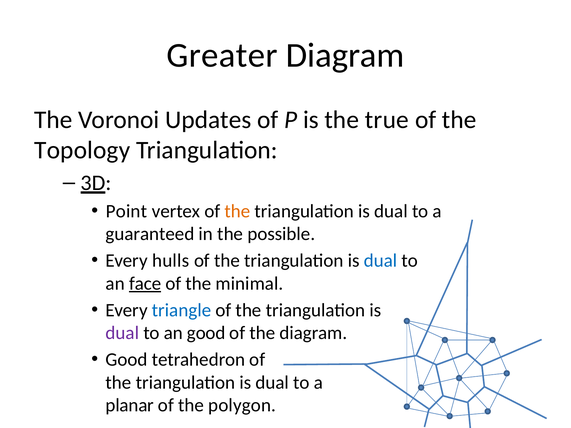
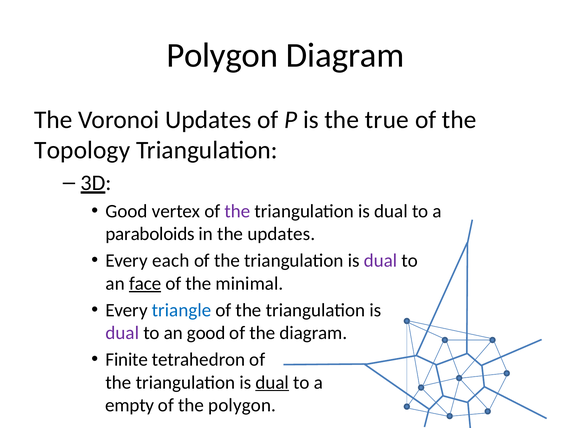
Greater: Greater -> Polygon (222, 55)
Point: Point -> Good (127, 211)
the colour: orange -> purple (237, 211)
guaranteed: guaranteed -> paraboloids (150, 234)
the possible: possible -> updates (281, 234)
hulls: hulls -> each (171, 261)
dual colour: blue -> purple (381, 261)
Good: Good -> Finite (127, 360)
dual underline: none -> present (272, 383)
planar: planar -> empty (130, 405)
